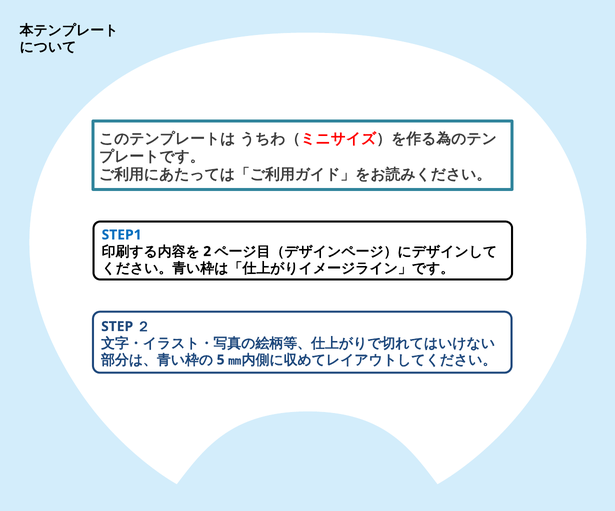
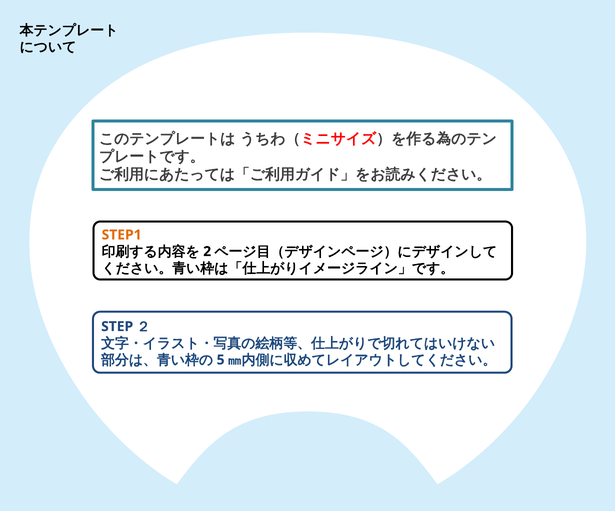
STEP1 colour: blue -> orange (122, 235)
